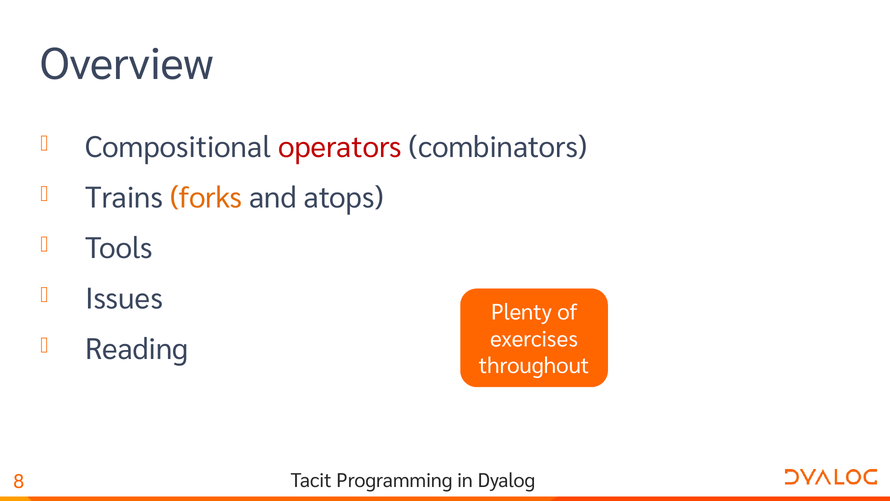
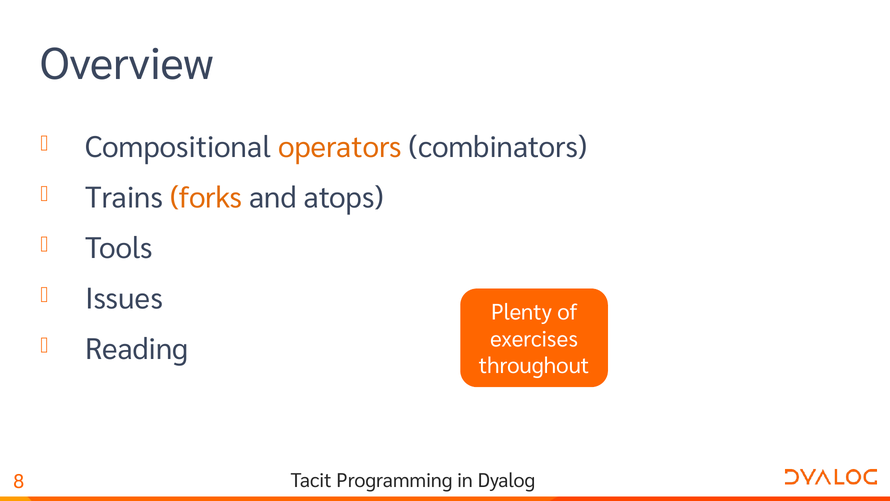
operators colour: red -> orange (340, 147)
